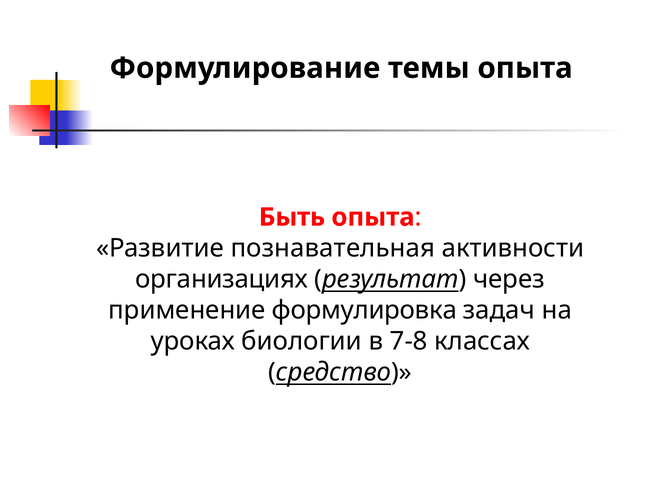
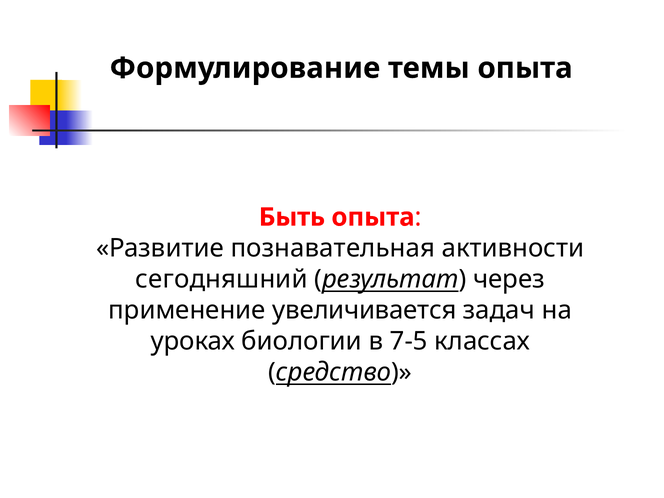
организациях: организациях -> сегодняшний (222, 279)
формулировка: формулировка -> увеличивается (364, 310)
7-8: 7-8 -> 7-5 (409, 341)
